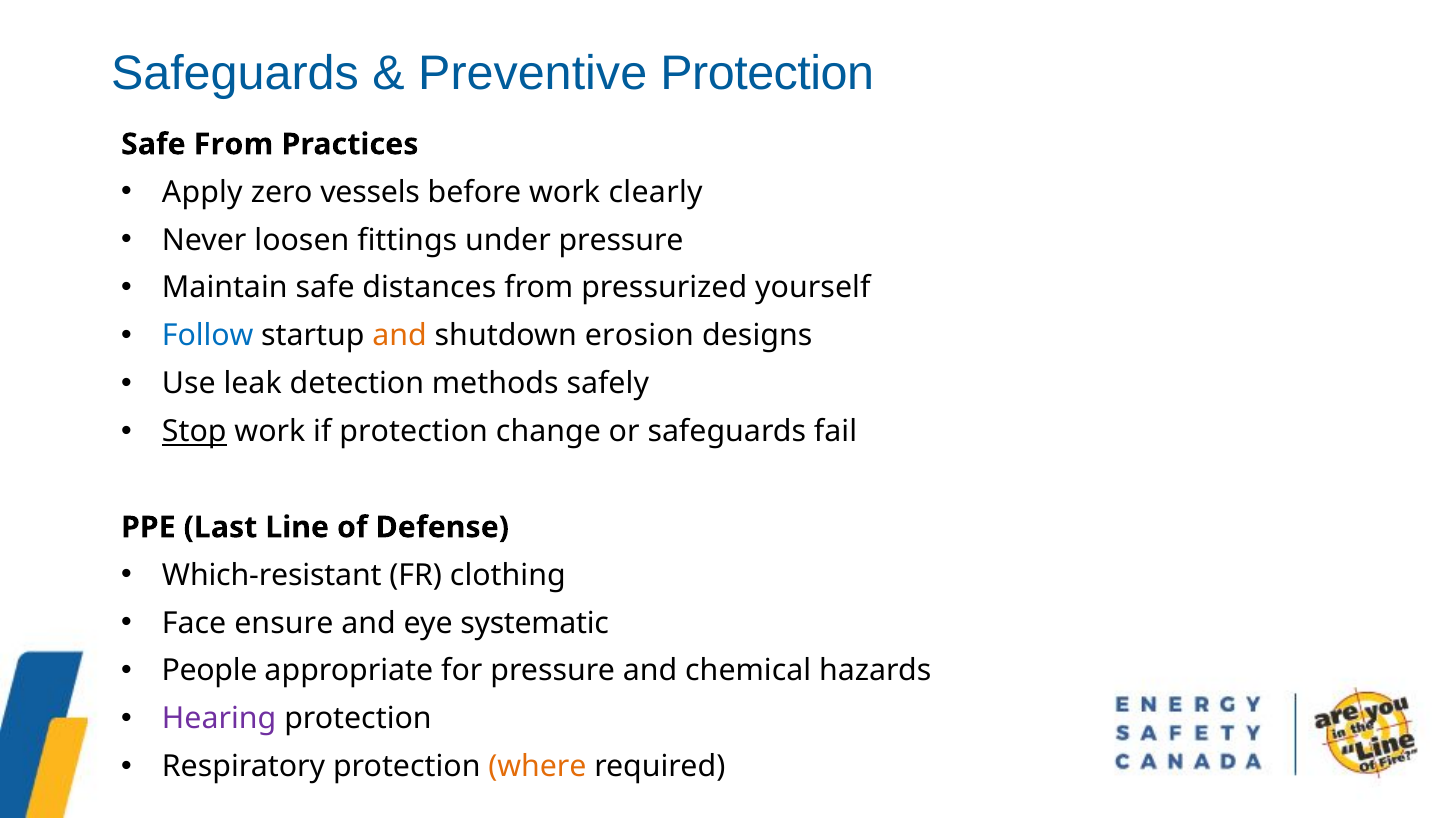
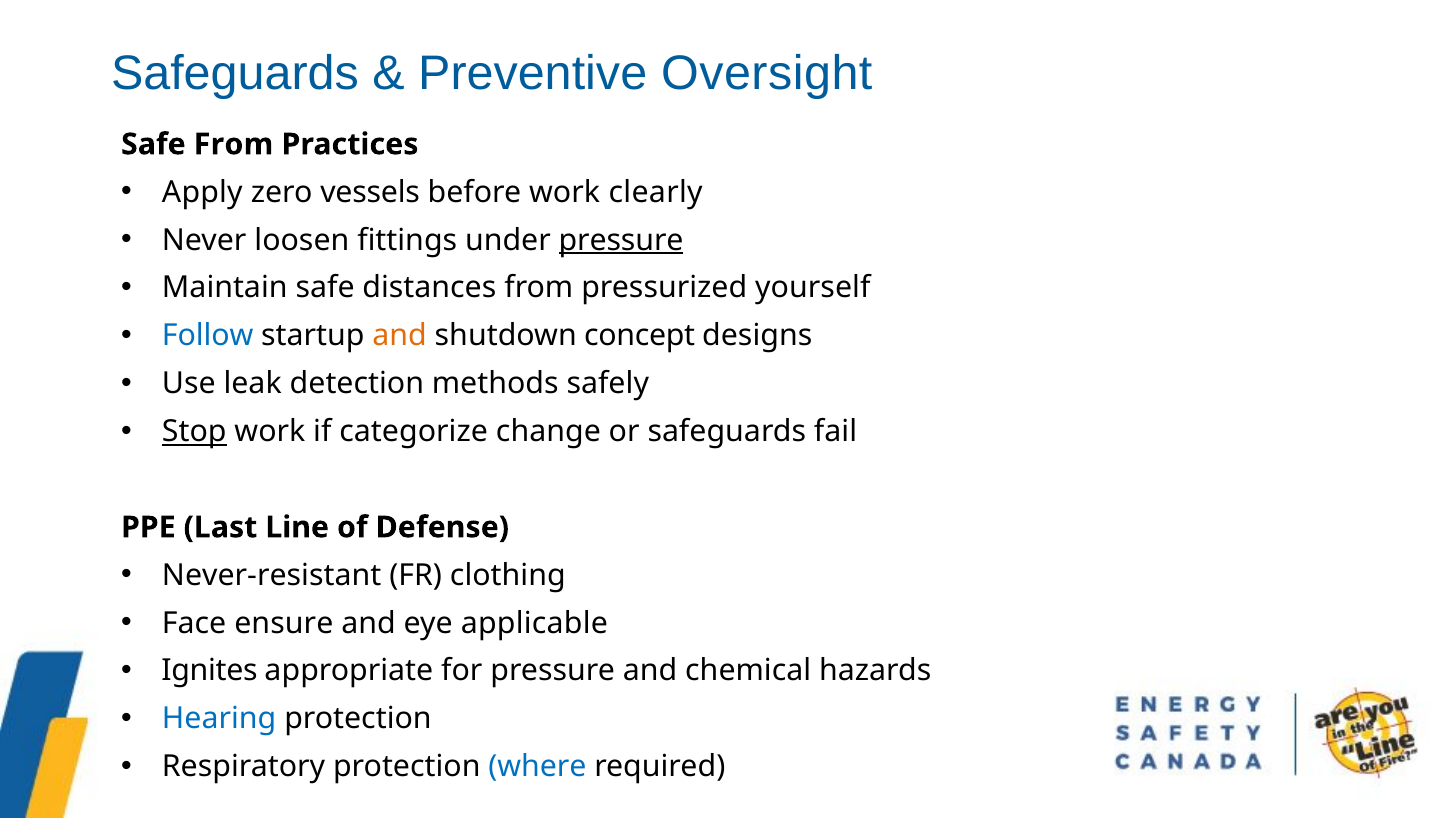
Preventive Protection: Protection -> Oversight (767, 74)
pressure underline: none -> present (621, 240)
erosion: erosion -> concept (640, 336)
if protection: protection -> categorize (414, 432)
Which-resistant: Which-resistant -> Never-resistant (272, 575)
systematic: systematic -> applicable (534, 623)
People: People -> Ignites (209, 671)
Hearing colour: purple -> blue (219, 719)
where colour: orange -> blue (537, 767)
